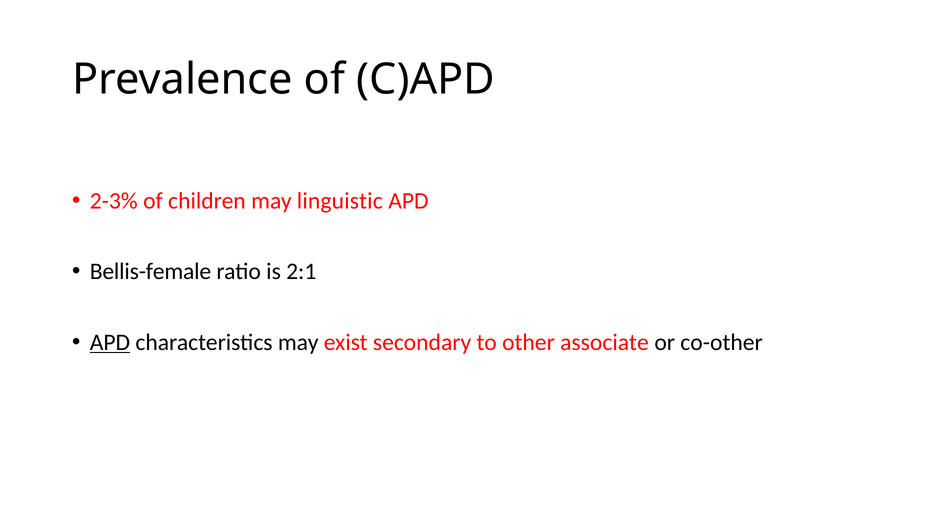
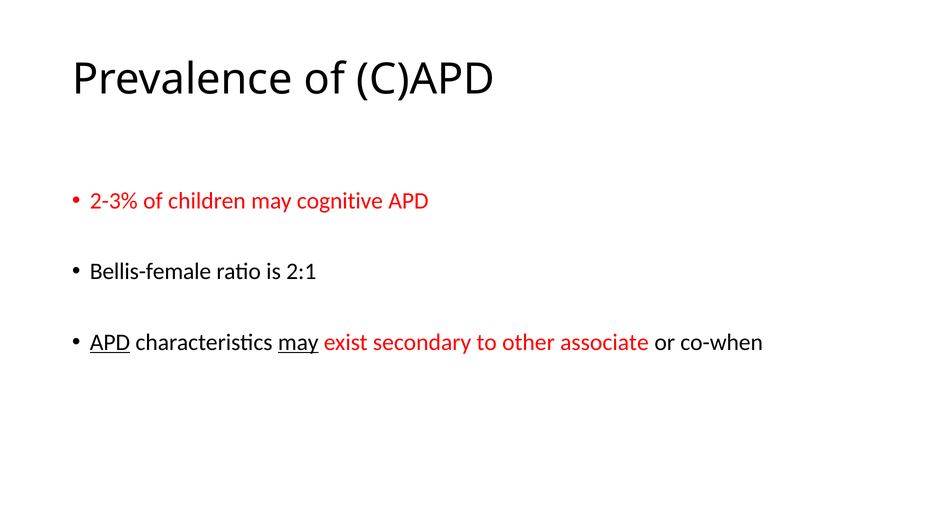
linguistic: linguistic -> cognitive (340, 201)
may underline: none -> present (298, 342)
co-other: co-other -> co-when (722, 342)
